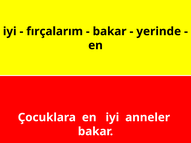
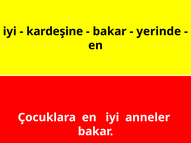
fırçalarım: fırçalarım -> kardeşine (55, 31)
